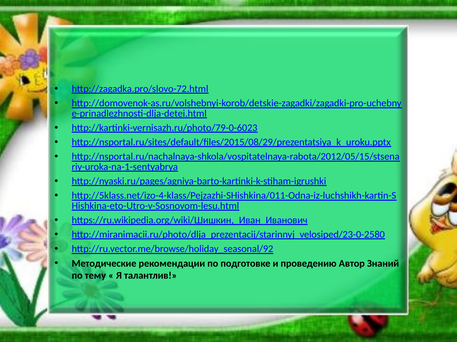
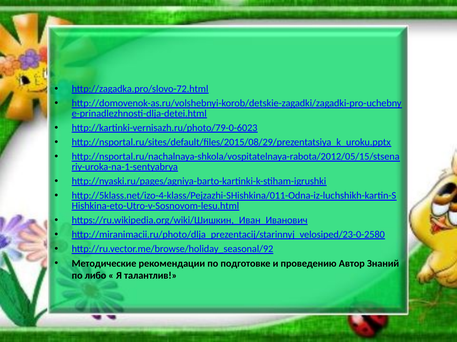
тему: тему -> либо (95, 276)
